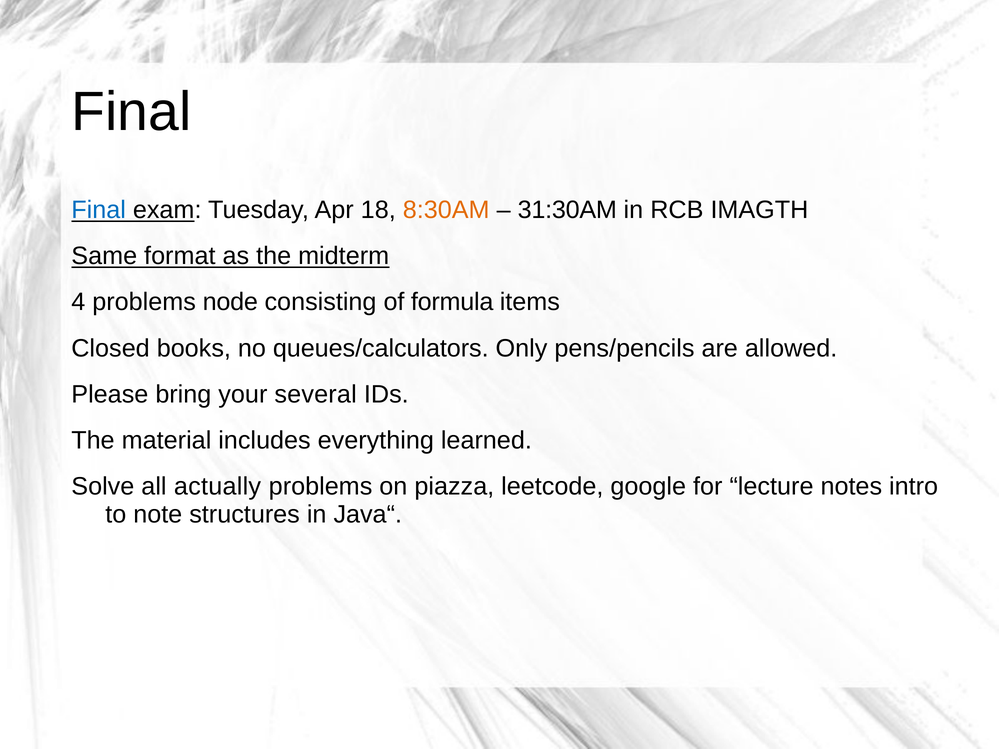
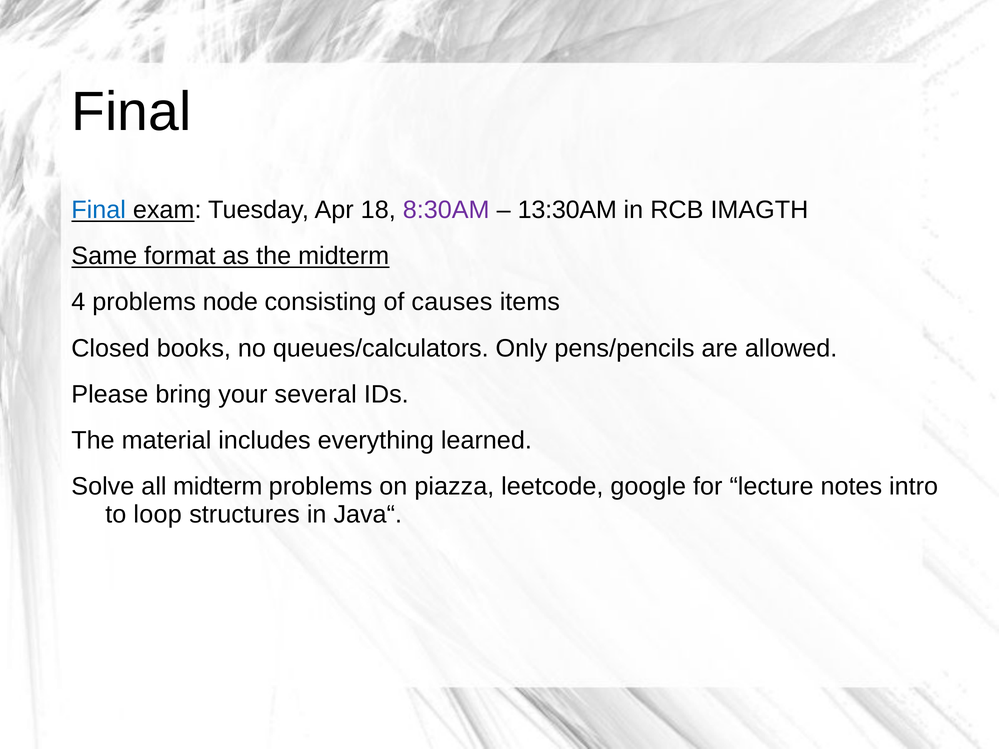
8:30AM colour: orange -> purple (446, 210)
31:30AM: 31:30AM -> 13:30AM (567, 210)
formula: formula -> causes (452, 302)
all actually: actually -> midterm (218, 486)
note: note -> loop (158, 515)
